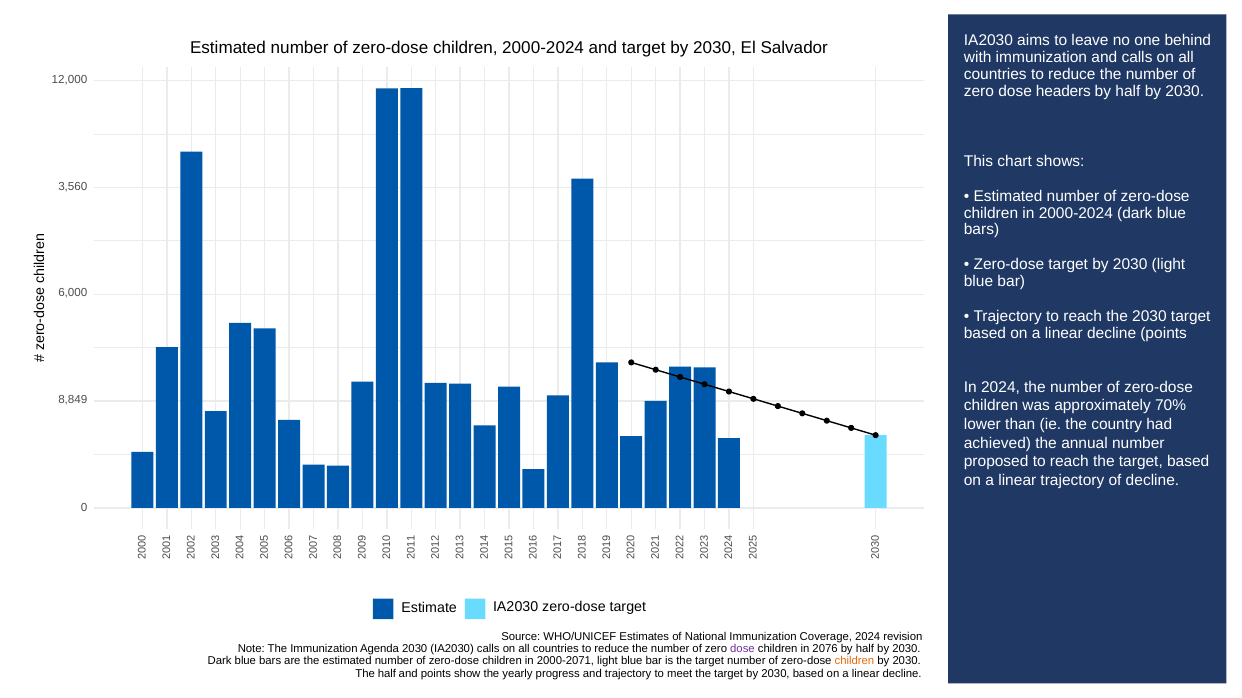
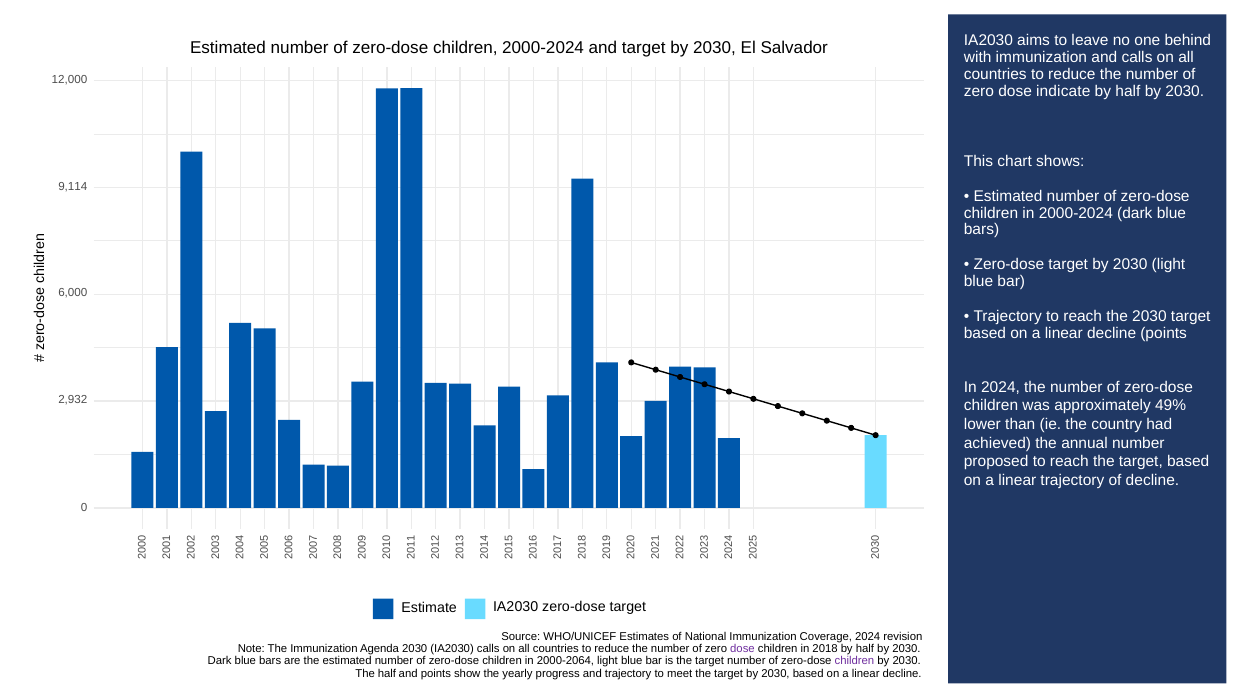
headers: headers -> indicate (1063, 91)
3,560: 3,560 -> 9,114 (73, 186)
8,849: 8,849 -> 2,932 (73, 400)
70%: 70% -> 49% (1171, 406)
2076: 2076 -> 2018 (825, 650)
2000-2071: 2000-2071 -> 2000-2064 (566, 662)
children colour: orange -> purple (854, 662)
